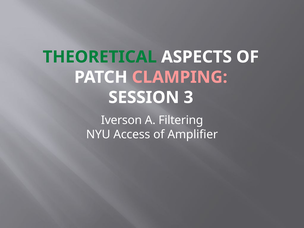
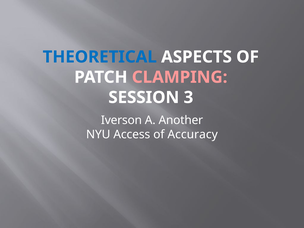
THEORETICAL colour: green -> blue (100, 57)
Filtering: Filtering -> Another (181, 120)
Amplifier: Amplifier -> Accuracy (193, 134)
